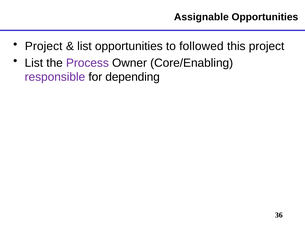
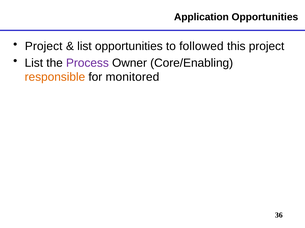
Assignable: Assignable -> Application (201, 17)
responsible colour: purple -> orange (55, 77)
depending: depending -> monitored (132, 77)
